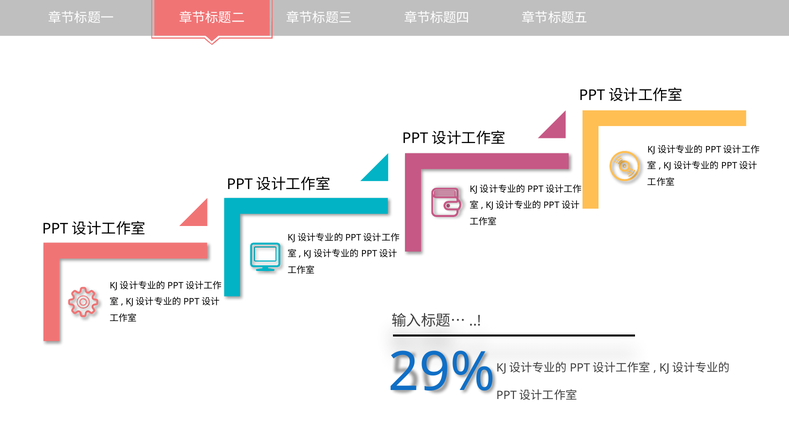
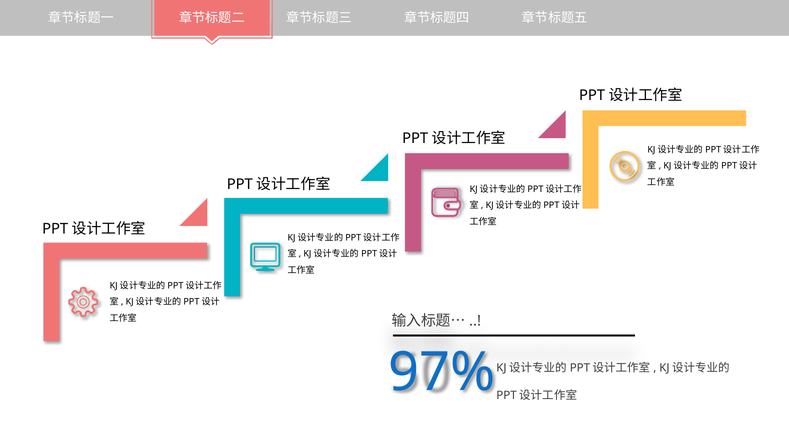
29%: 29% -> 97% (442, 372)
